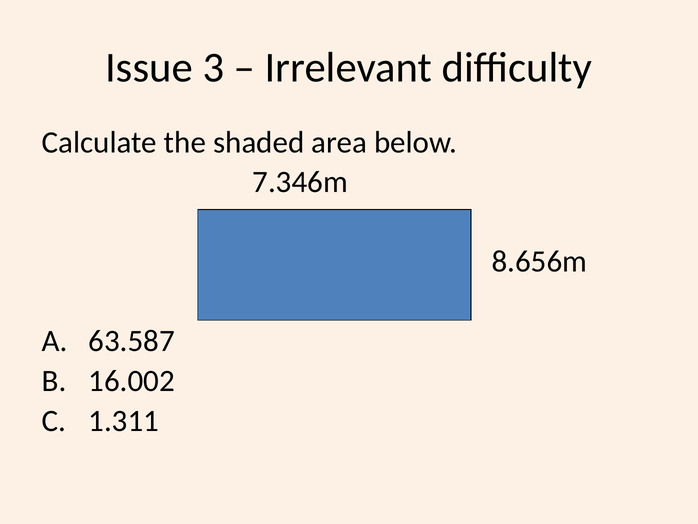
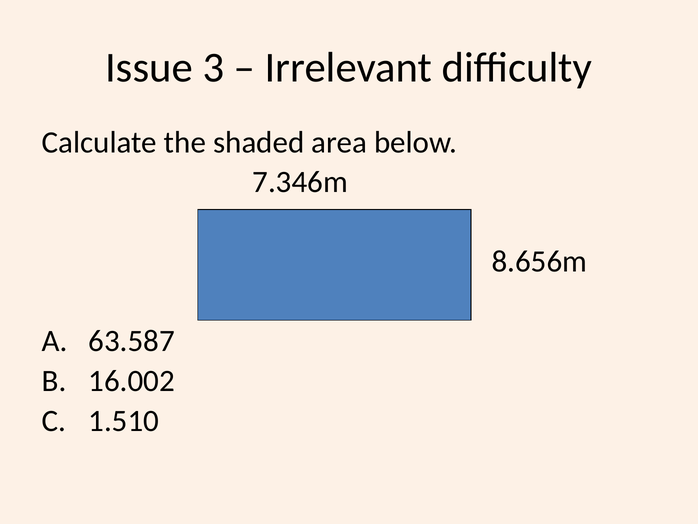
1.311: 1.311 -> 1.510 (124, 420)
